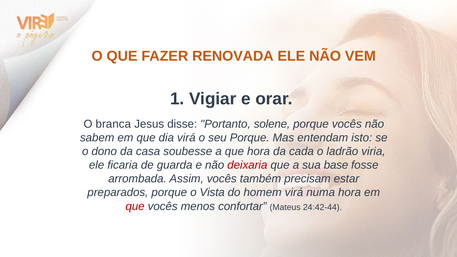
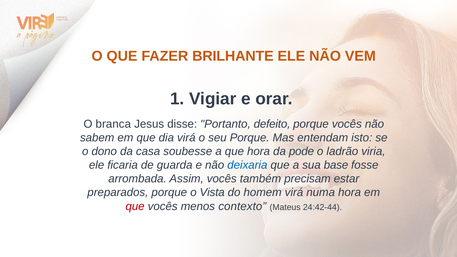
RENOVADA: RENOVADA -> BRILHANTE (233, 56)
solene: solene -> defeito (272, 124)
cada: cada -> pode (301, 151)
deixaria colour: red -> blue (247, 165)
confortar: confortar -> contexto (242, 206)
